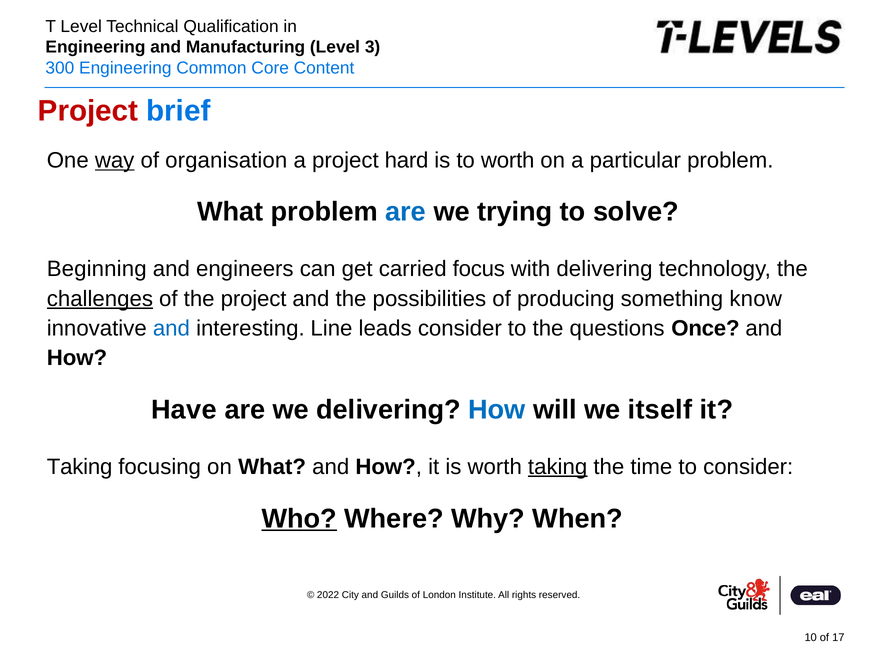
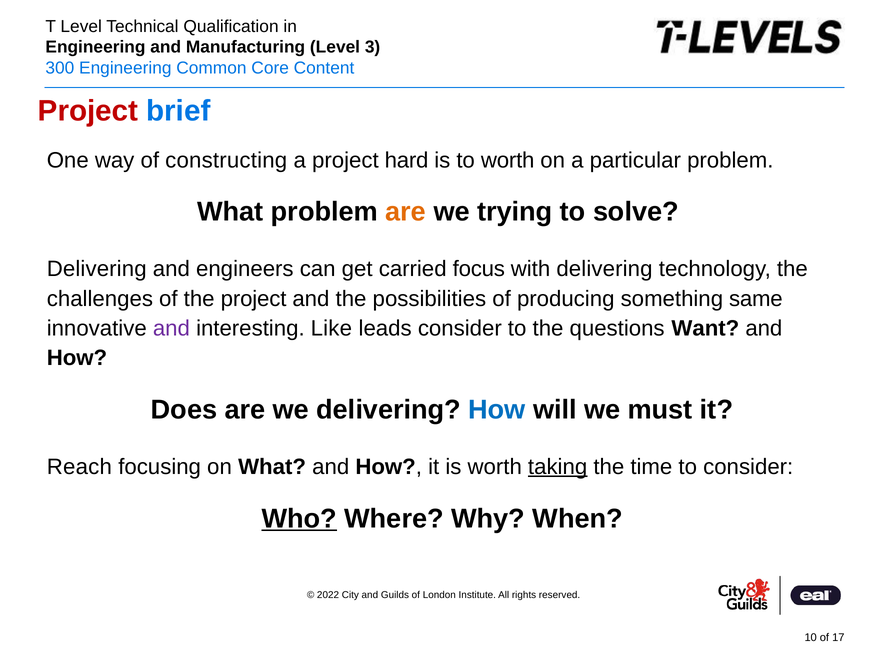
way underline: present -> none (115, 160)
organisation: organisation -> constructing (226, 160)
are colour: blue -> orange (406, 212)
Beginning: Beginning -> Delivering (97, 269)
challenges underline: present -> none (100, 299)
know: know -> same (756, 299)
and colour: blue -> purple (171, 328)
Line: Line -> Like (331, 328)
Once: Once -> Want (705, 328)
Have: Have -> Does (184, 410)
itself: itself -> must (660, 410)
Taking: Taking -> Reach (79, 467)
